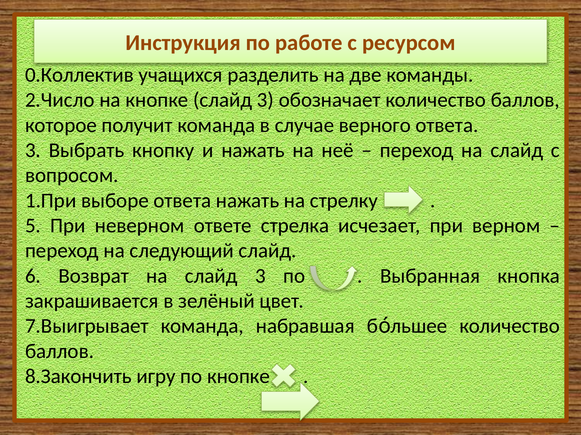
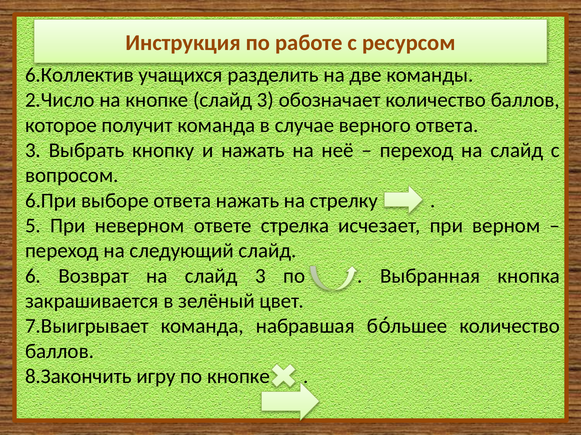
0.Коллектив: 0.Коллектив -> 6.Коллектив (79, 75)
1.При: 1.При -> 6.При (51, 201)
